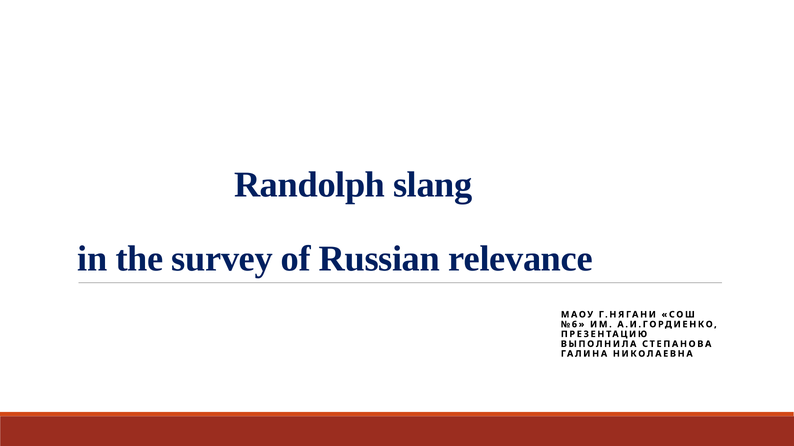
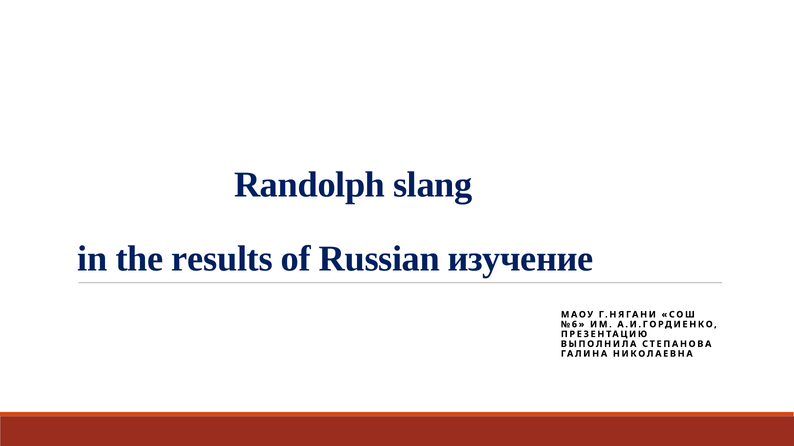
survey: survey -> results (222, 259)
relevance: relevance -> изучение (520, 259)
